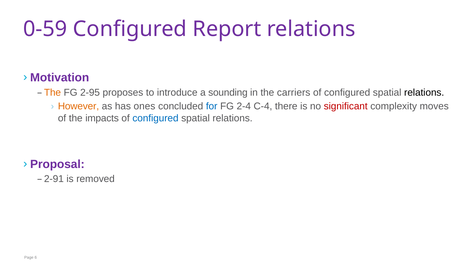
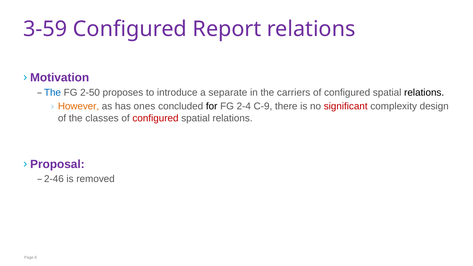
0-59: 0-59 -> 3-59 (45, 29)
The colour: orange -> blue (52, 93)
2-95: 2-95 -> 2-50 (90, 93)
sounding: sounding -> separate (228, 93)
for colour: blue -> black (212, 106)
C-4: C-4 -> C-9 (263, 106)
moves: moves -> design (434, 106)
impacts: impacts -> classes (102, 118)
configured colour: blue -> red (155, 118)
2-91: 2-91 -> 2-46 (54, 179)
